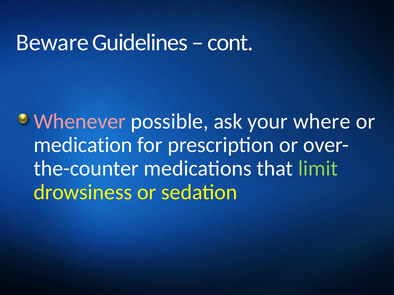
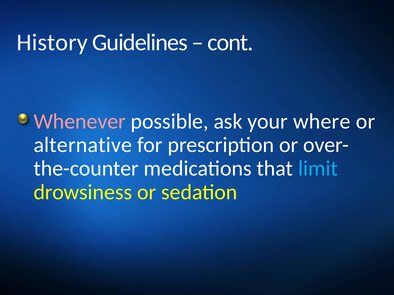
Beware: Beware -> History (52, 42)
medication: medication -> alternative (83, 145)
limit colour: light green -> light blue (318, 169)
